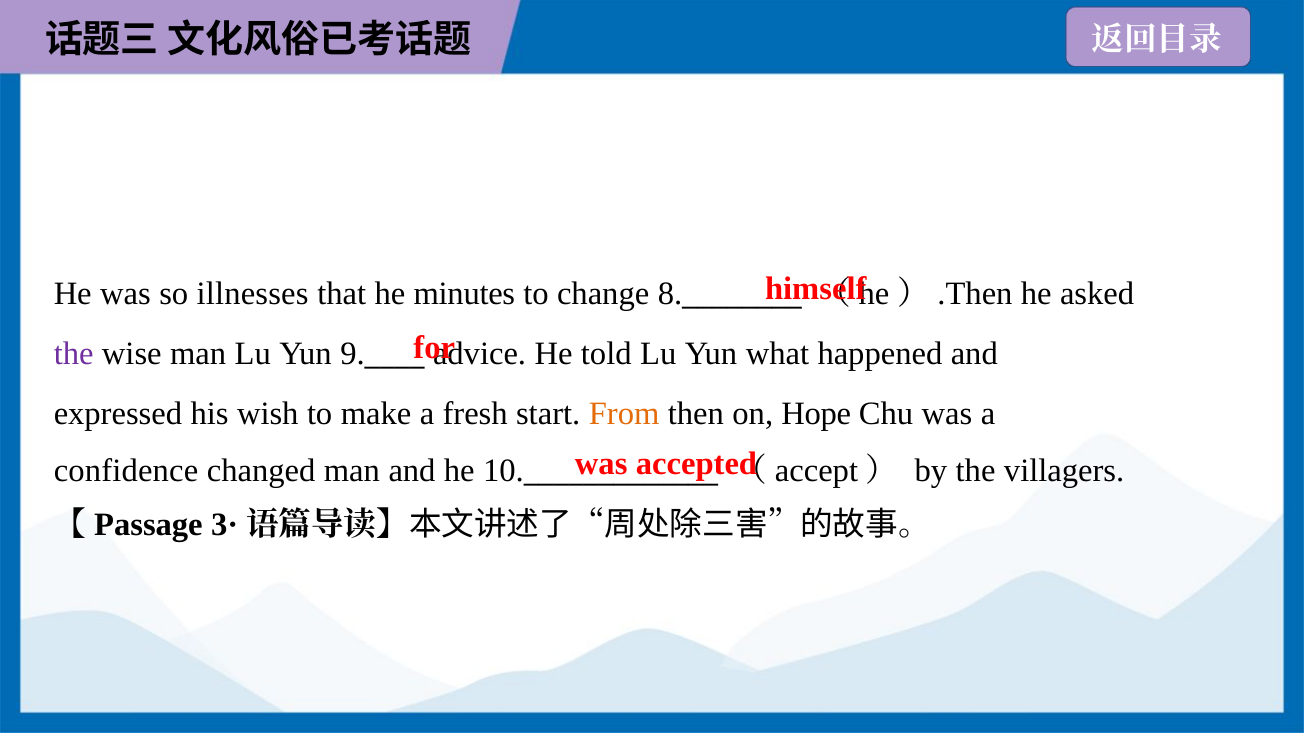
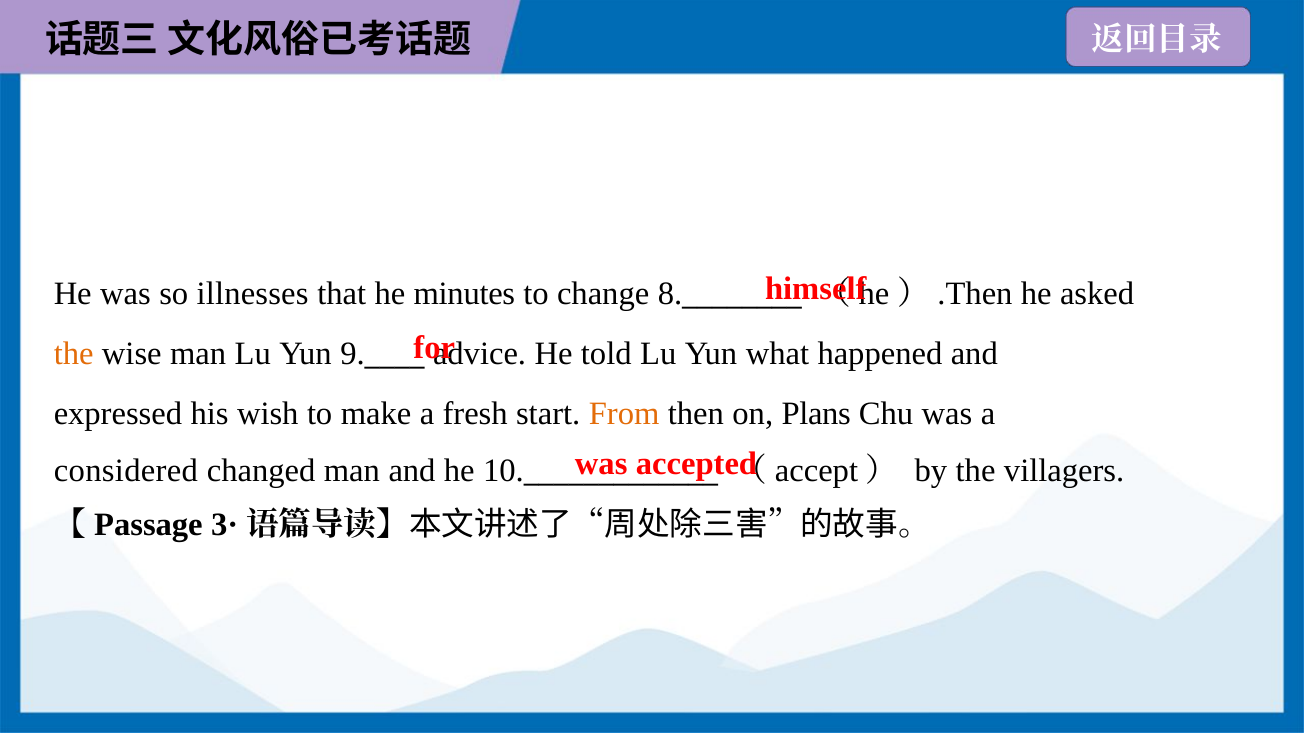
the colour: purple -> orange (74, 354)
Hope: Hope -> Plans (816, 414)
confidence: confidence -> considered (126, 471)
